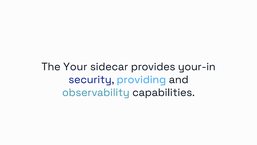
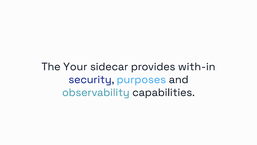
your-in: your-in -> with-in (197, 66)
providing: providing -> purposes (141, 79)
